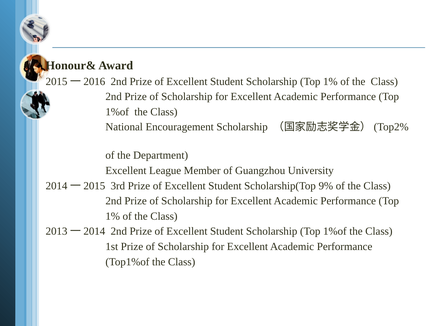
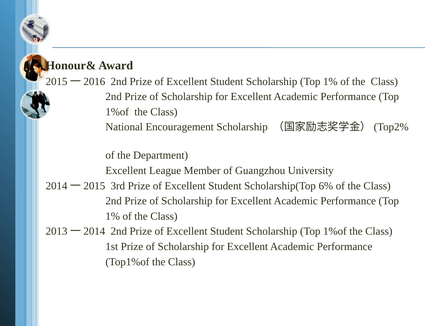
9%: 9% -> 6% (326, 186)
